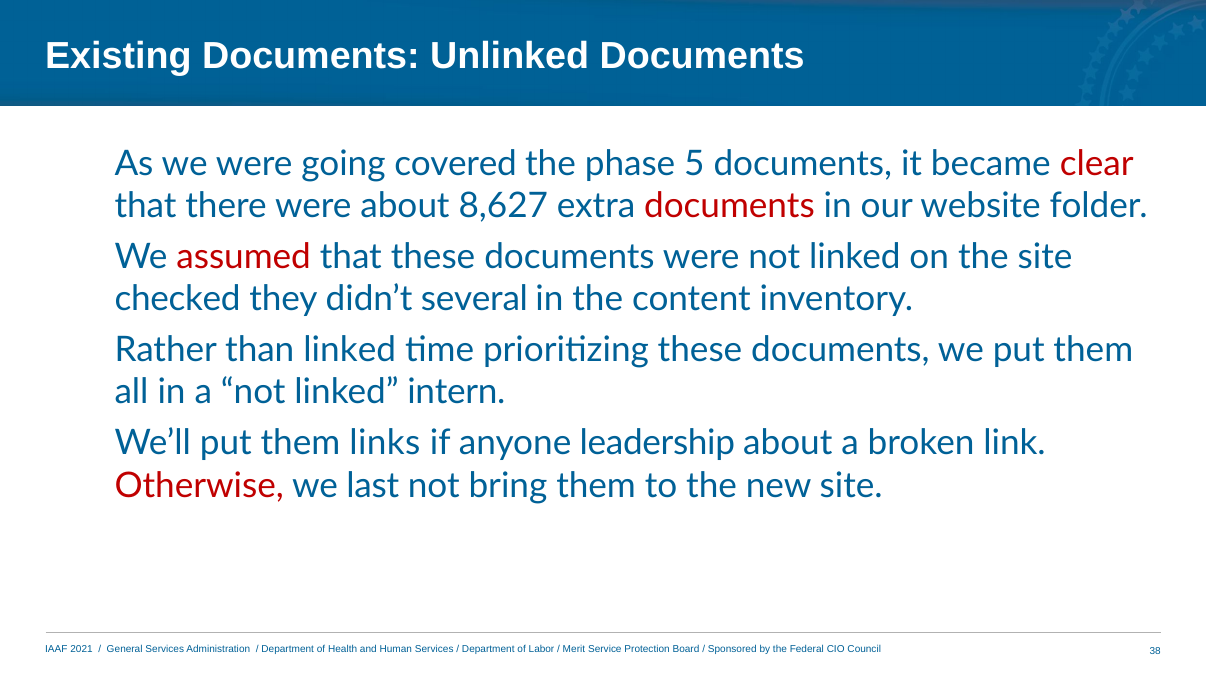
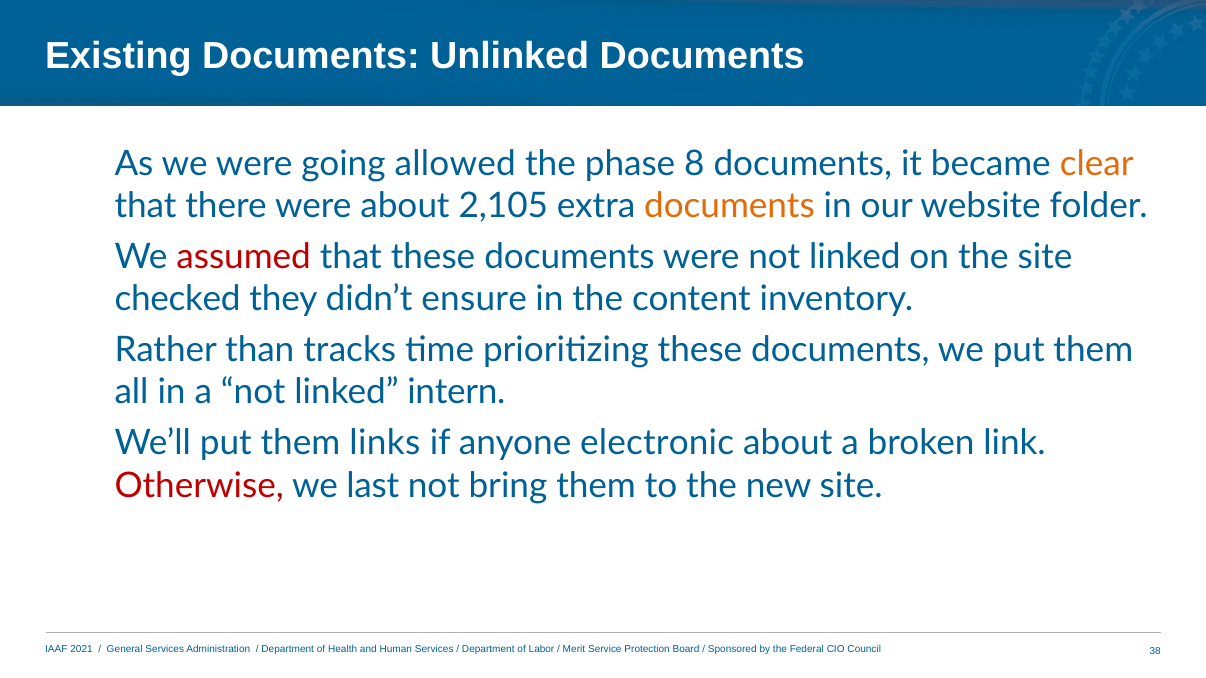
covered: covered -> allowed (455, 164)
5: 5 -> 8 (694, 164)
clear colour: red -> orange (1097, 164)
8,627: 8,627 -> 2,105 (503, 206)
documents colour: red -> orange (729, 206)
several: several -> ensure (474, 299)
than linked: linked -> tracks (350, 350)
leadership: leadership -> electronic (657, 444)
